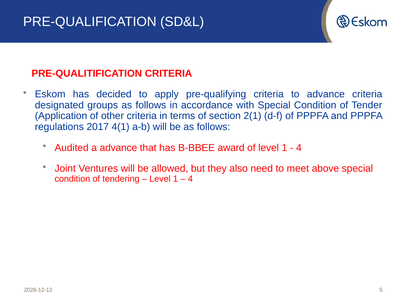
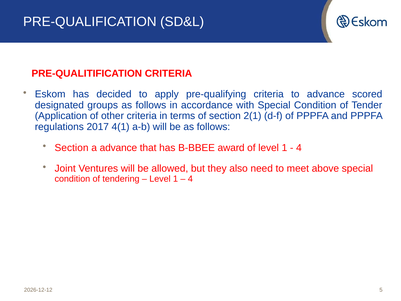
advance criteria: criteria -> scored (367, 94)
Audited: Audited -> Section (72, 148)
